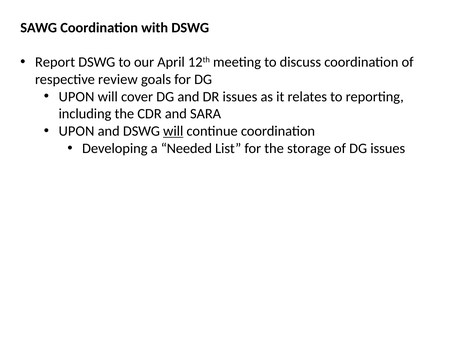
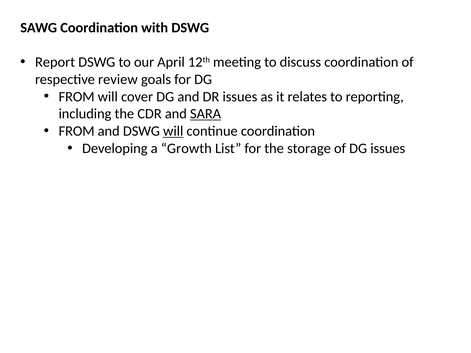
UPON: UPON -> FROM (77, 97)
SARA underline: none -> present (206, 114)
UPON: UPON -> FROM (77, 131)
Needed: Needed -> Growth (186, 148)
